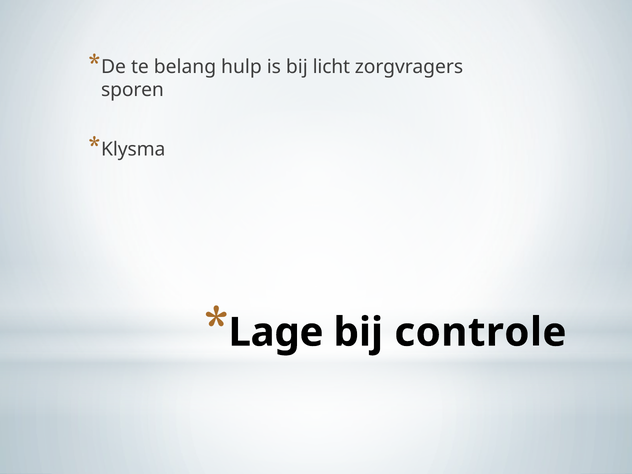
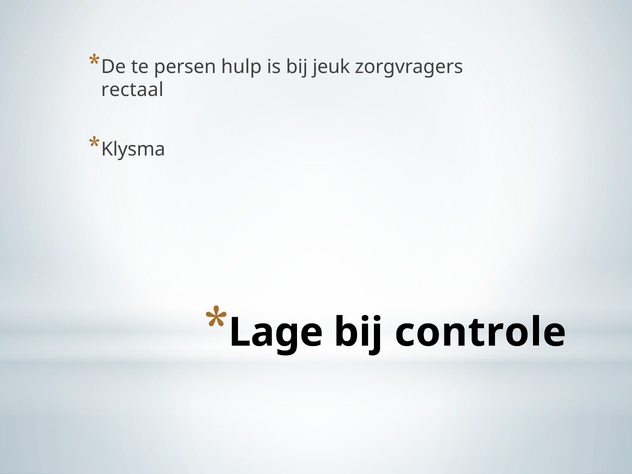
belang: belang -> persen (185, 67)
licht: licht -> jeuk (331, 67)
sporen: sporen -> rectaal (132, 90)
